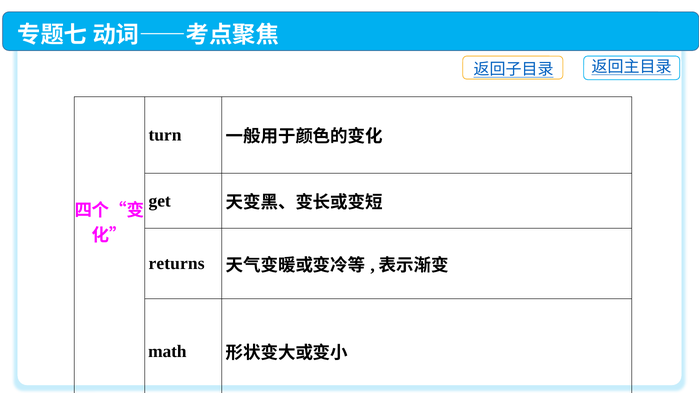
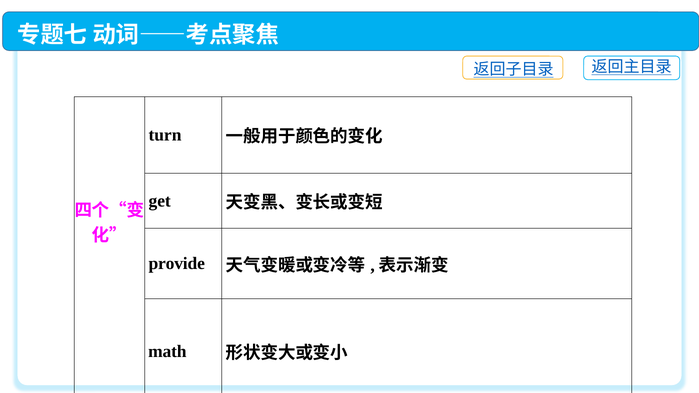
returns: returns -> provide (177, 264)
